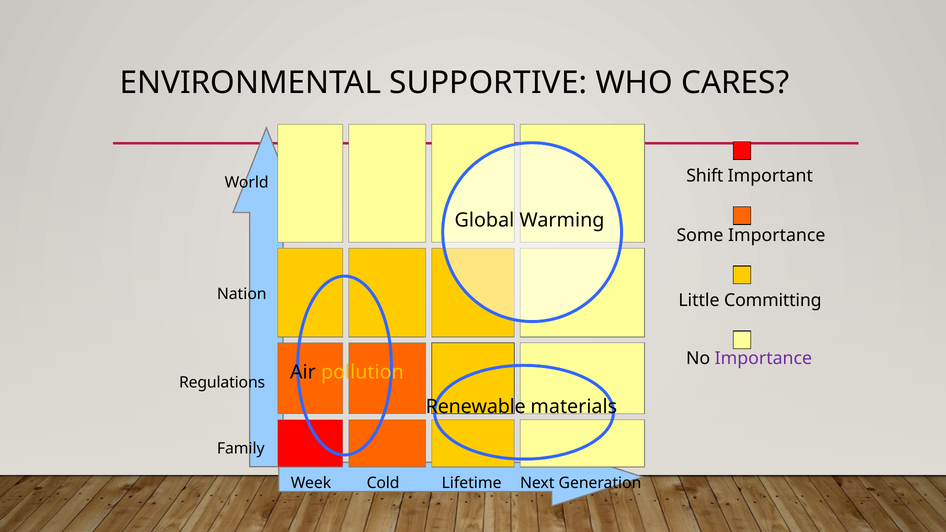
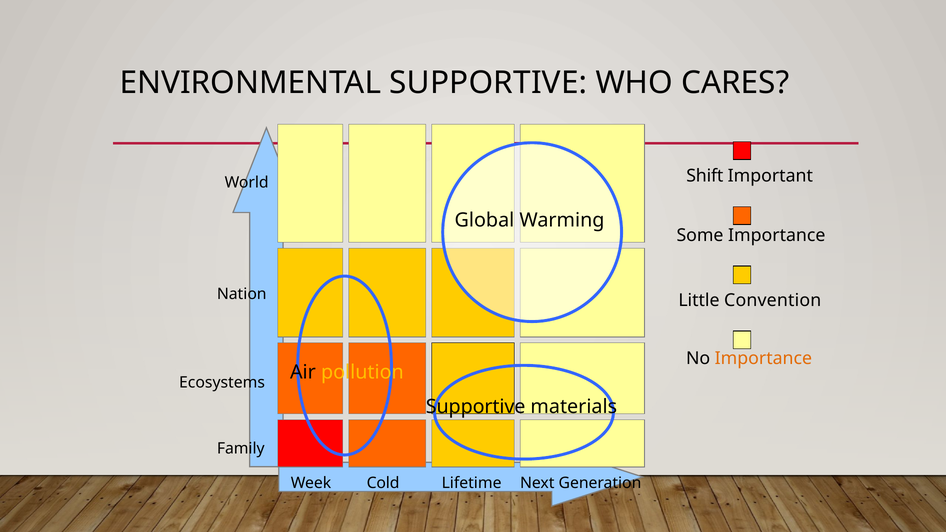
Committing: Committing -> Convention (773, 300)
Importance colour: purple -> orange (763, 358)
Regulations: Regulations -> Ecosystems (222, 383)
Renewable: Renewable -> Supportive (476, 407)
